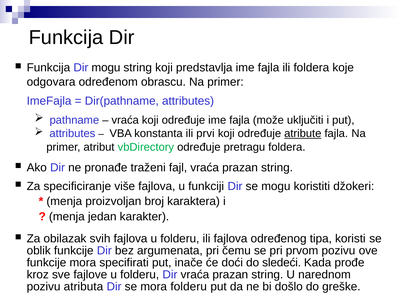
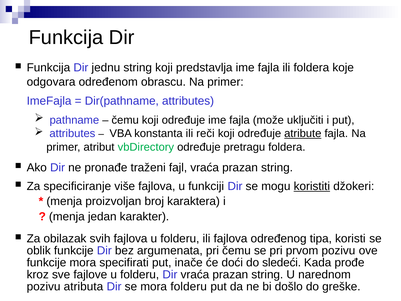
Dir mogu: mogu -> jednu (106, 68)
vraća: vraća -> čemu (125, 120)
prvi: prvi -> reči (205, 134)
koristiti underline: none -> present (312, 186)
